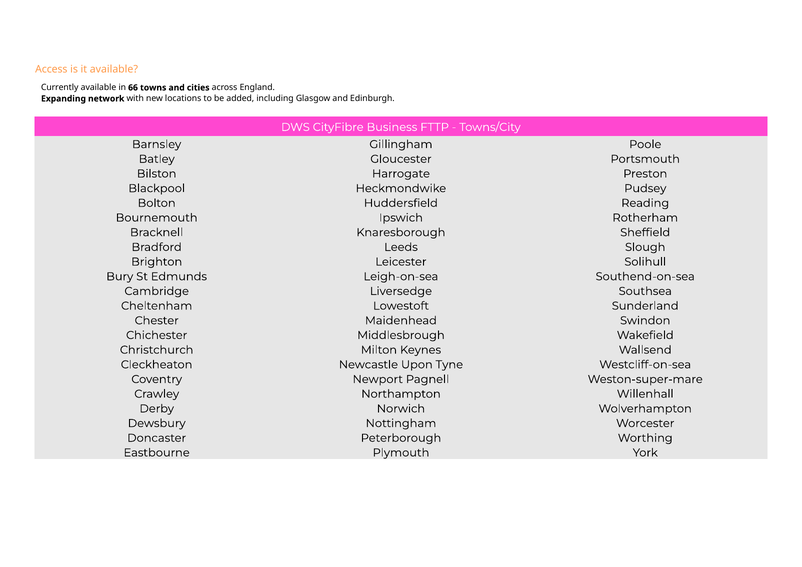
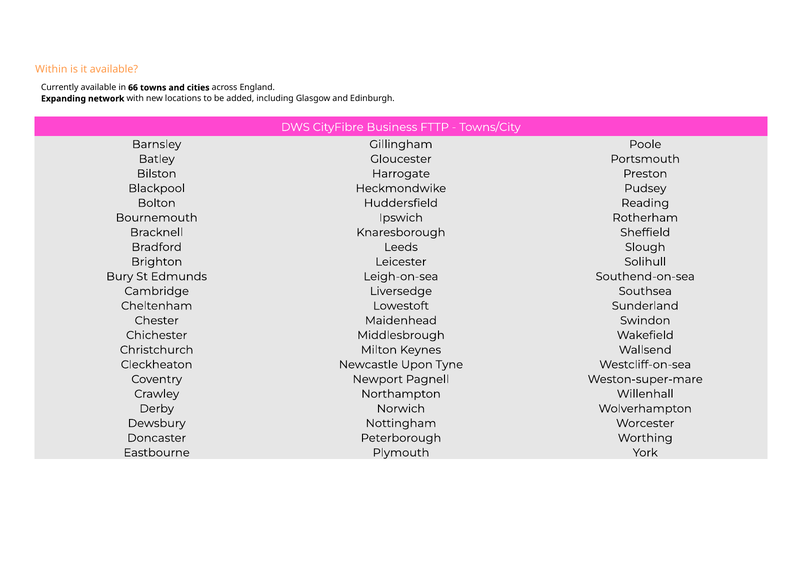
Access: Access -> Within (51, 69)
